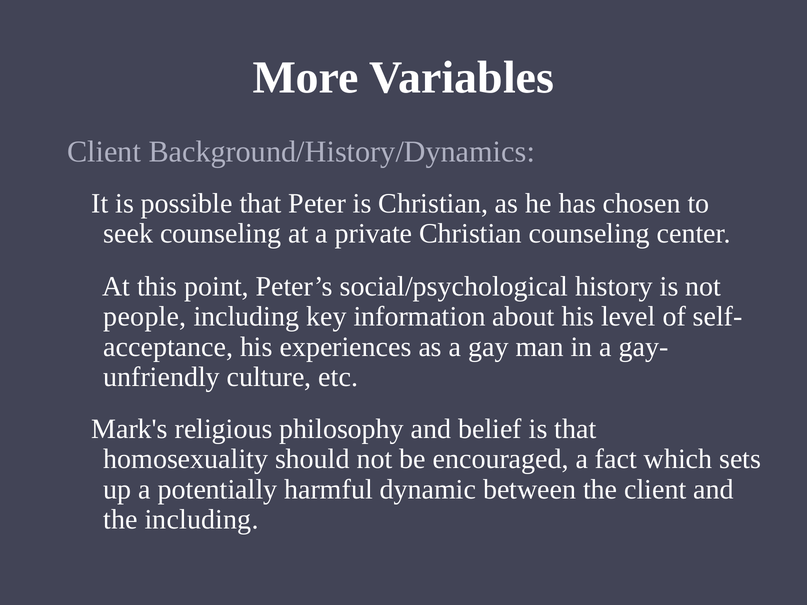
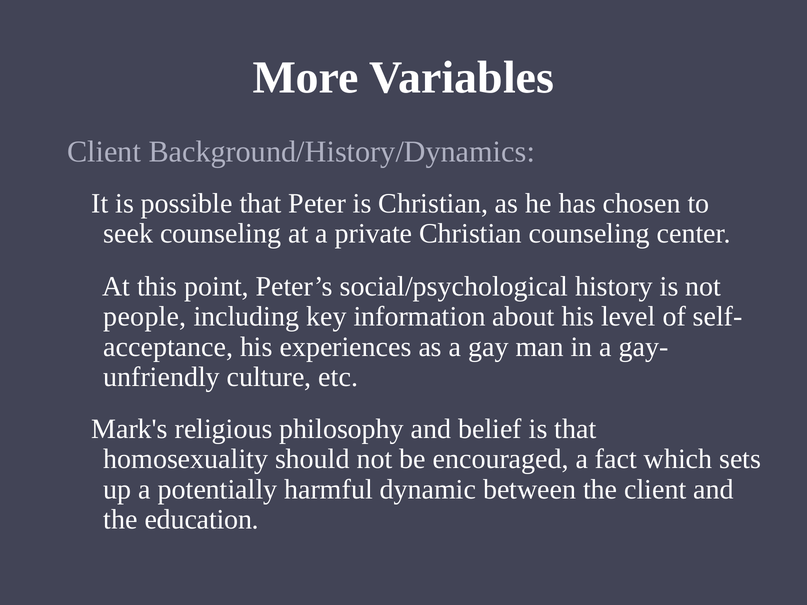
the including: including -> education (202, 520)
